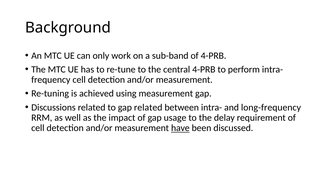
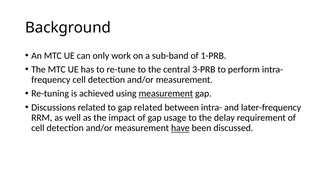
of 4-PRB: 4-PRB -> 1-PRB (214, 56)
central 4-PRB: 4-PRB -> 3-PRB (204, 69)
measurement underline: none -> present (166, 94)
long-frequency: long-frequency -> later-frequency (271, 107)
